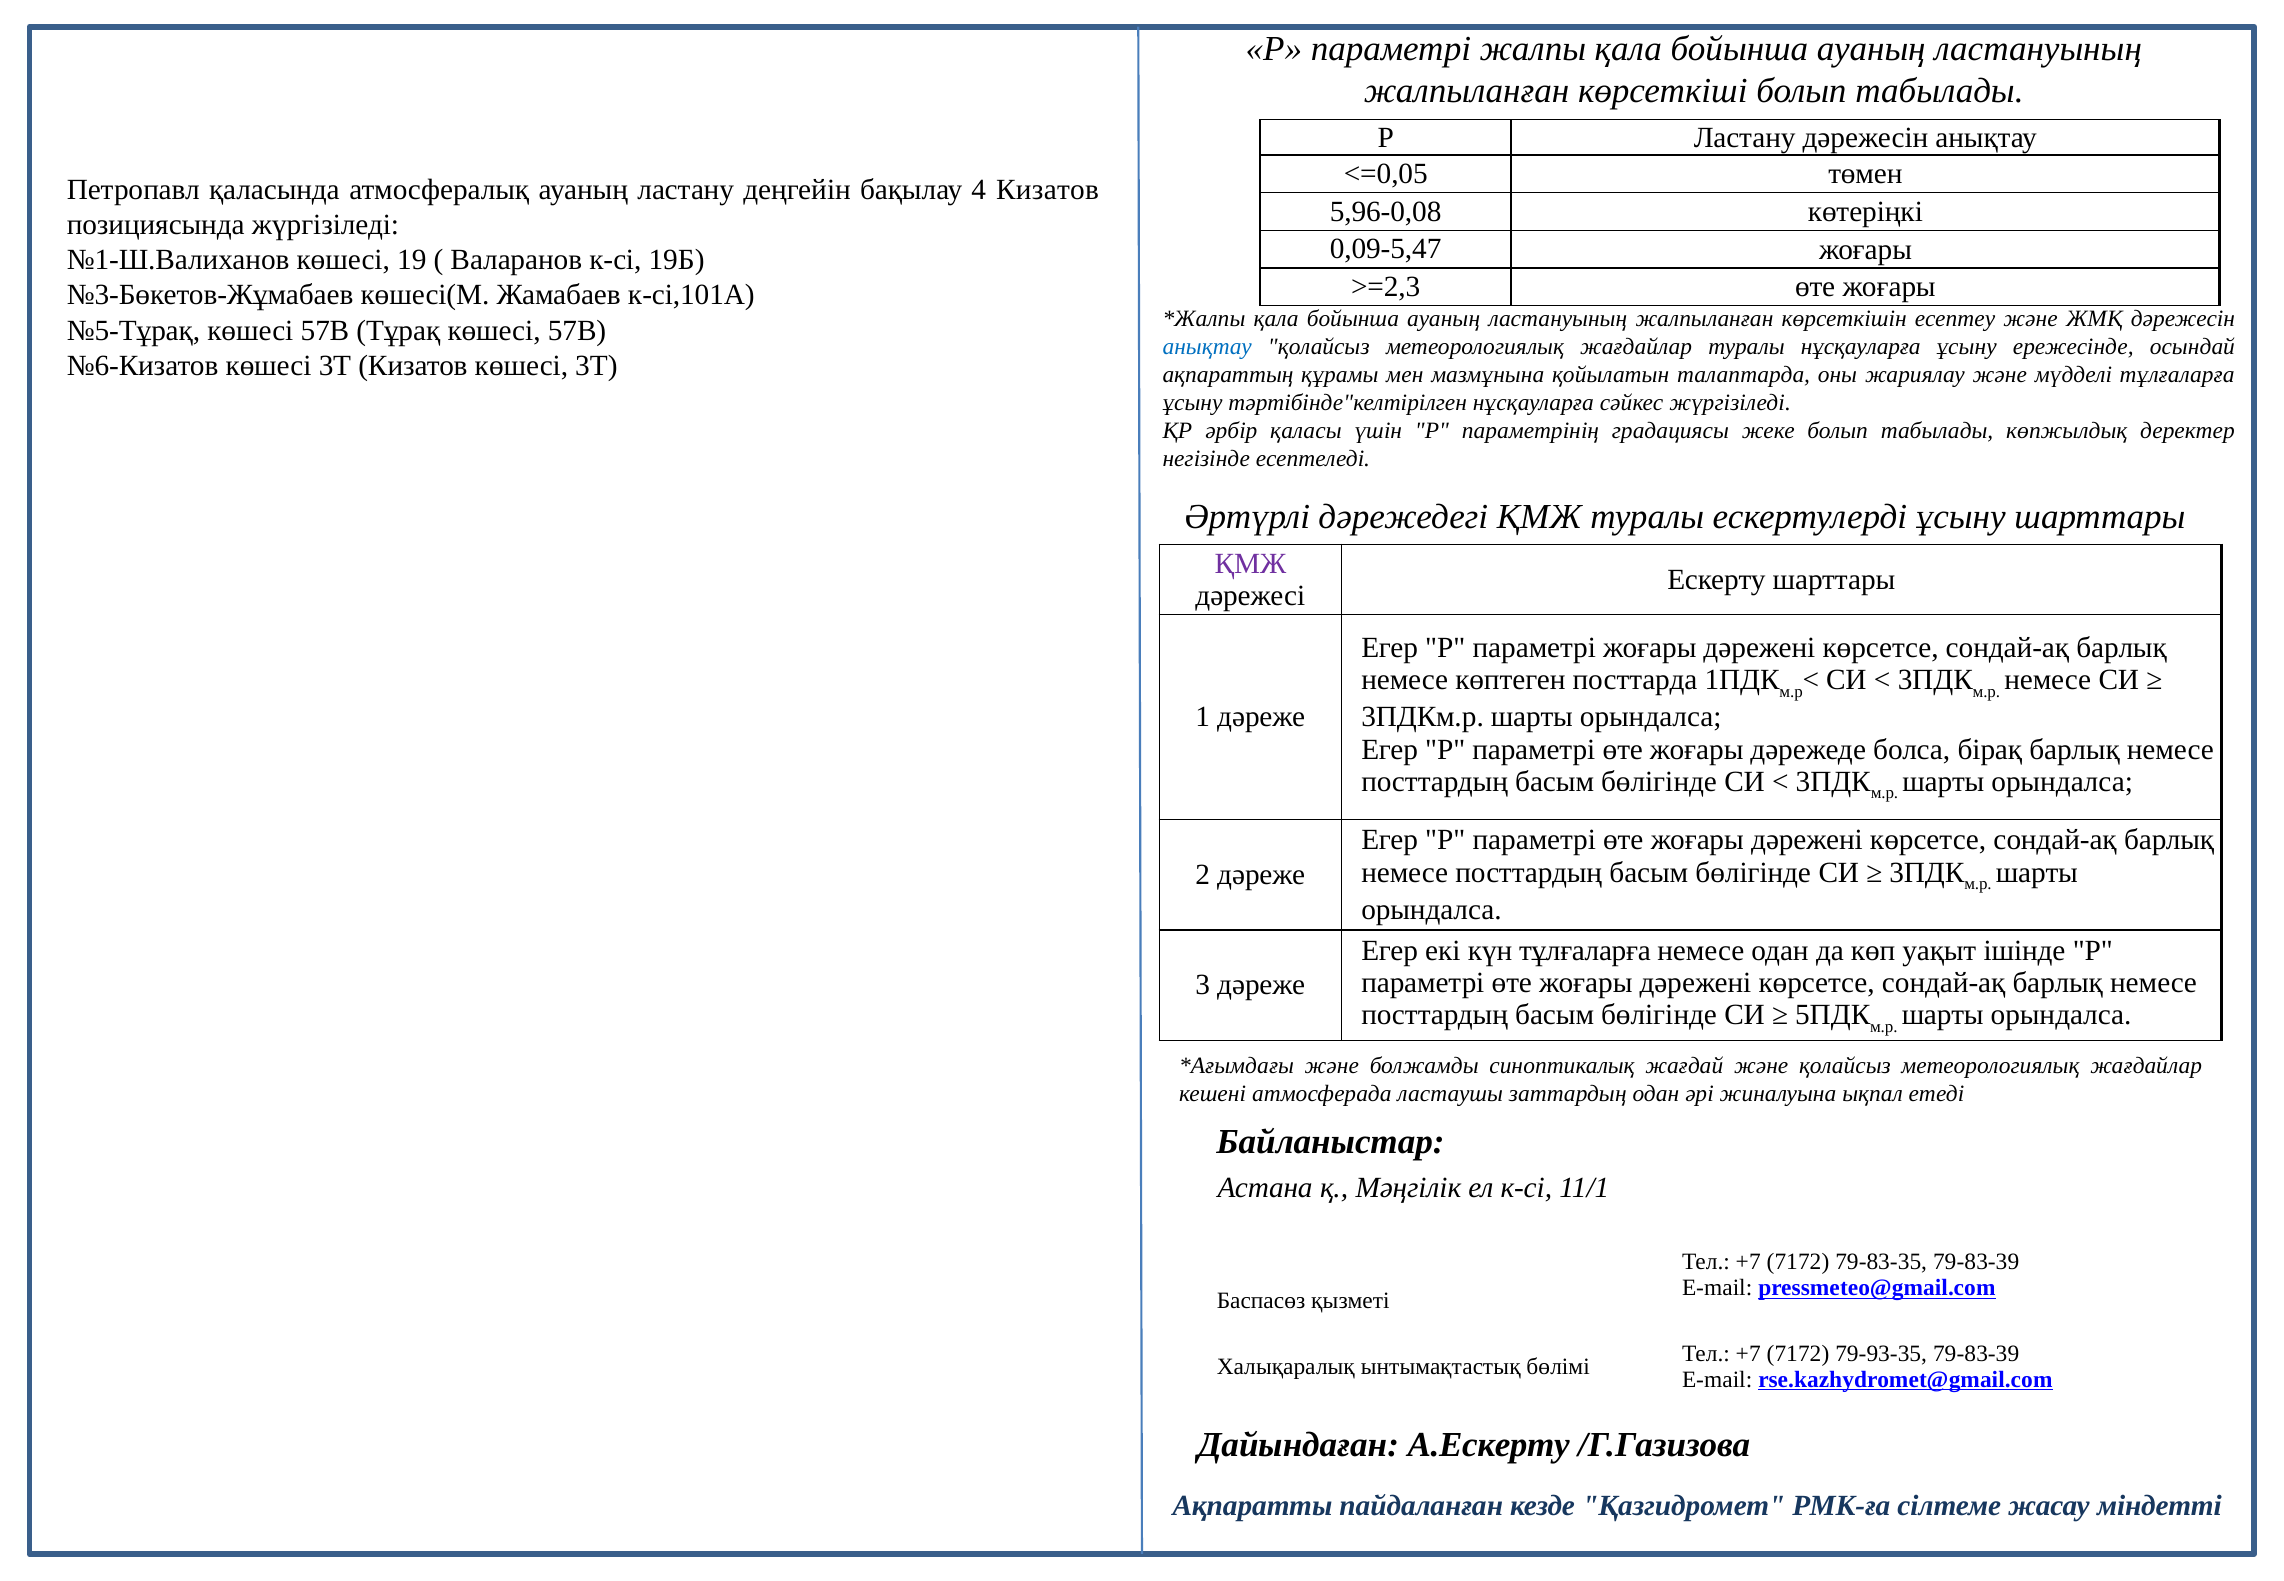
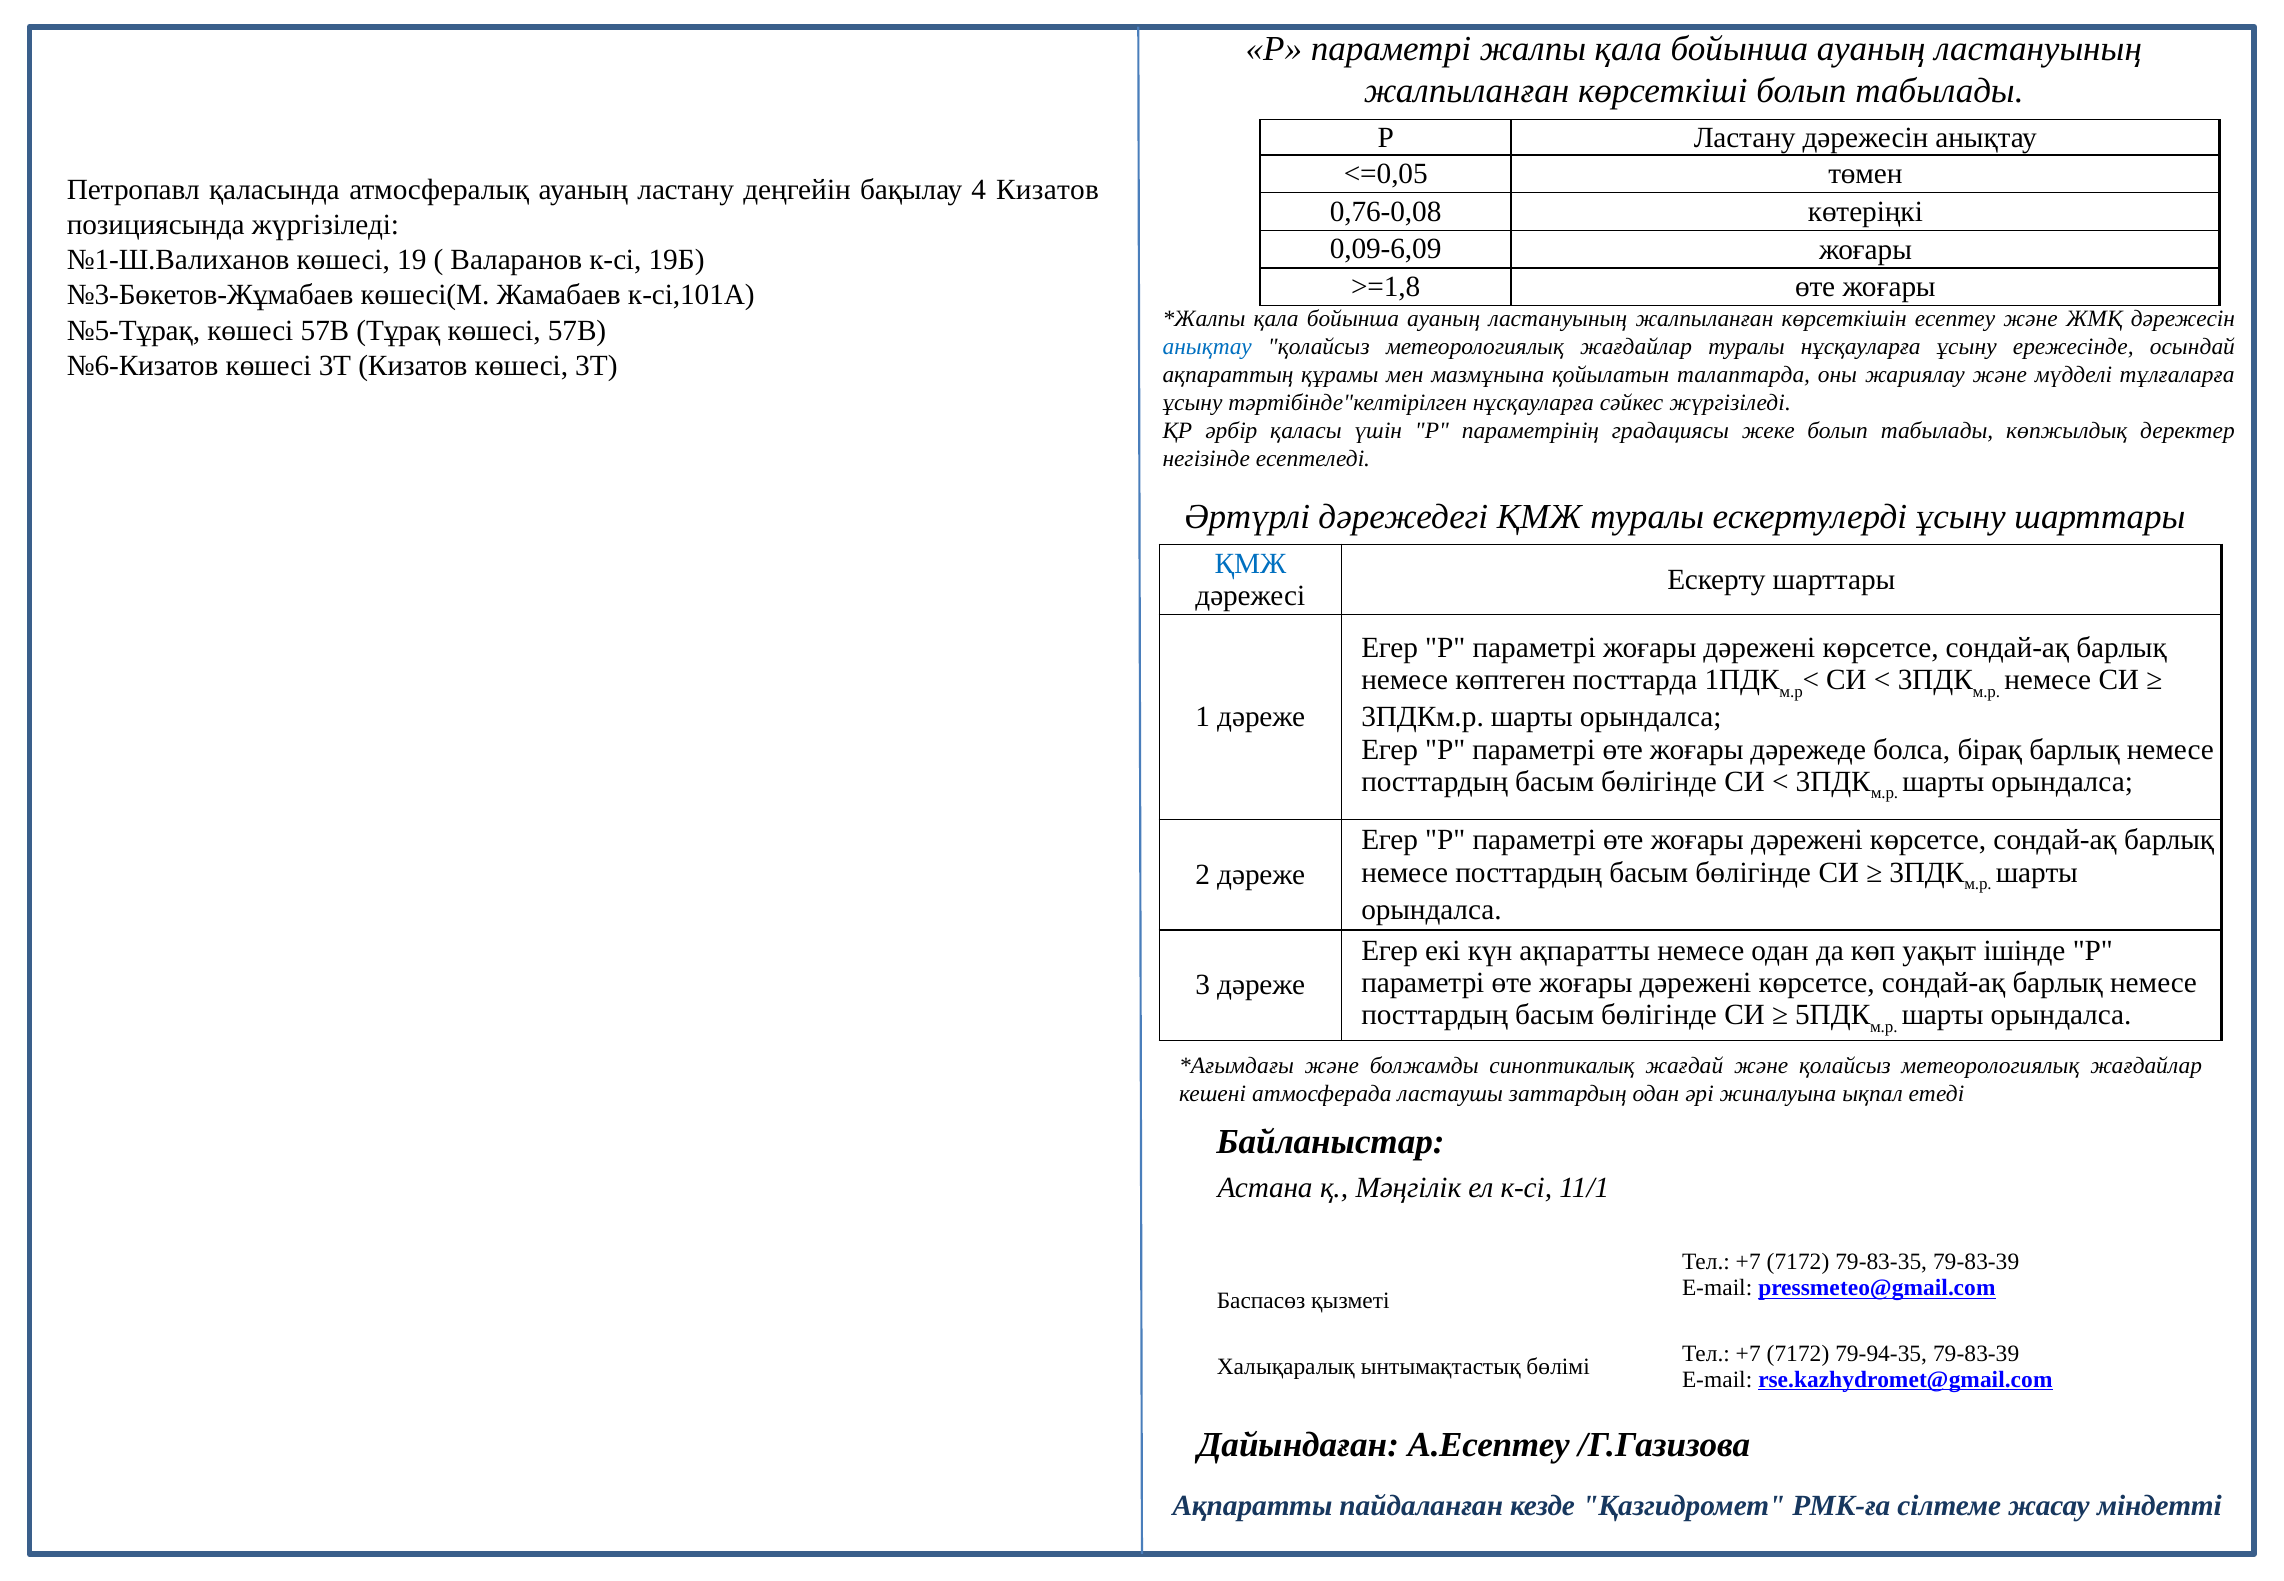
5,96-0,08: 5,96-0,08 -> 0,76-0,08 (1386, 211)
0,09-5,47: 0,09-5,47 -> 0,09-6,09 (1386, 249)
>=2,3: >=2,3 -> >=1,8 (1386, 287)
ҚМЖ colour: purple -> blue (1250, 564)
күн тұлғаларға: тұлғаларға -> ақпаратты (1585, 951)
79-93-35: 79-93-35 -> 79-94-35 (1881, 1354)
А.Ескерту: А.Ескерту -> А.Есептеу (1489, 1445)
